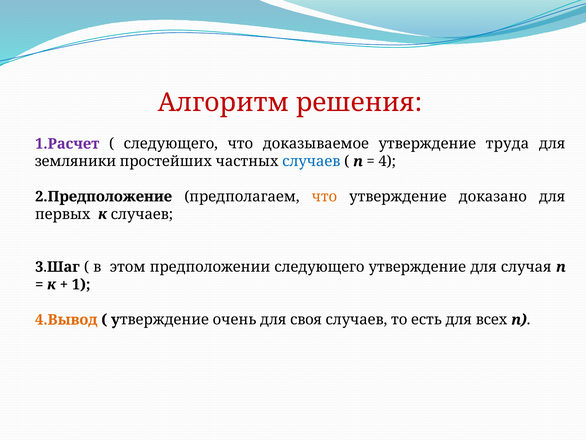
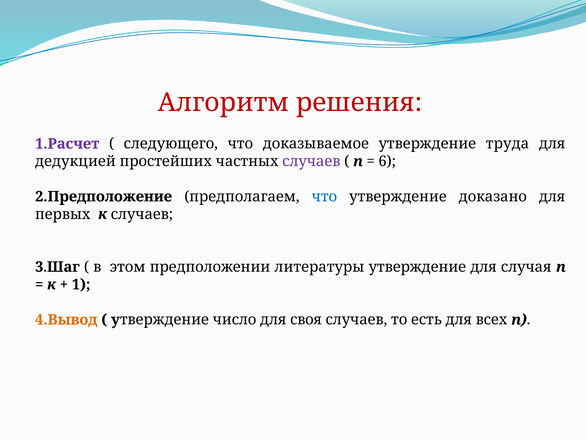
земляники: земляники -> дедукцией (75, 161)
случаев colour: blue -> purple (311, 161)
4: 4 -> 6 (387, 161)
что colour: orange -> blue (324, 196)
предположении следующего: следующего -> литературы (319, 267)
очень: очень -> число (235, 319)
